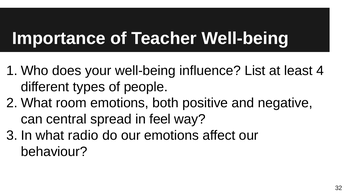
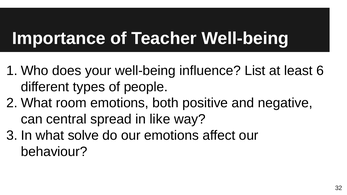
4: 4 -> 6 (320, 71)
feel: feel -> like (160, 119)
radio: radio -> solve (83, 136)
